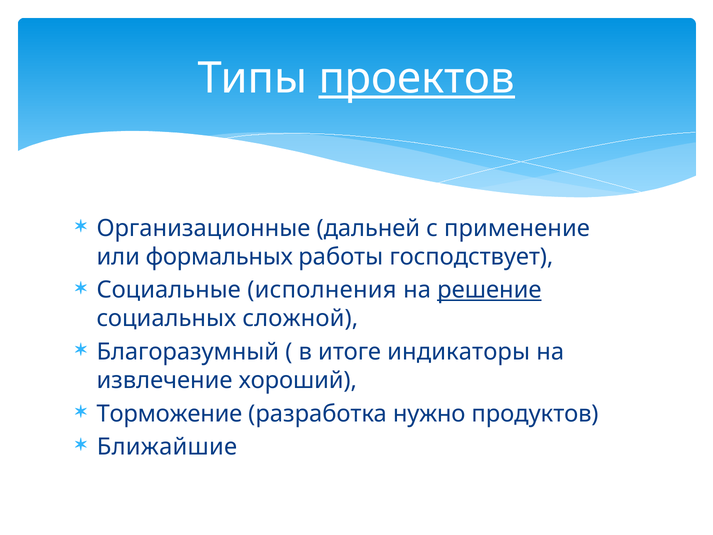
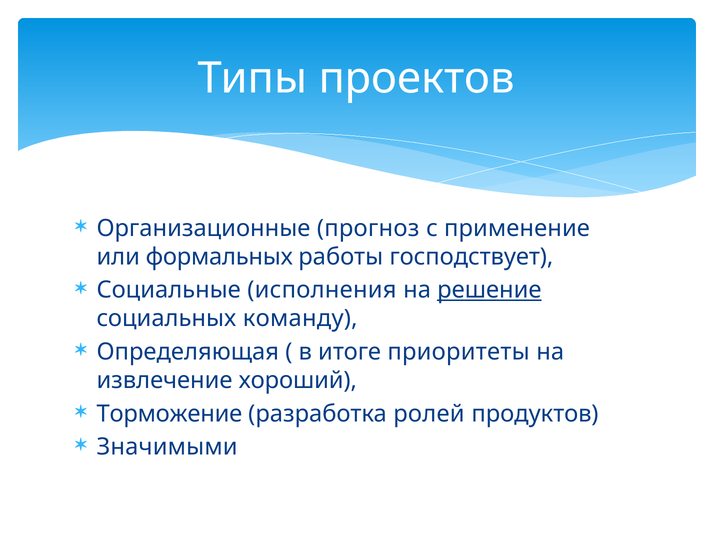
проектов underline: present -> none (417, 78)
дальней: дальней -> прогноз (368, 228)
сложной: сложной -> команду (300, 318)
Благоразумный: Благоразумный -> Определяющая (188, 352)
индикаторы: индикаторы -> приоритеты (459, 352)
нужно: нужно -> ролей (429, 413)
Ближайшие: Ближайшие -> Значимыми (167, 447)
